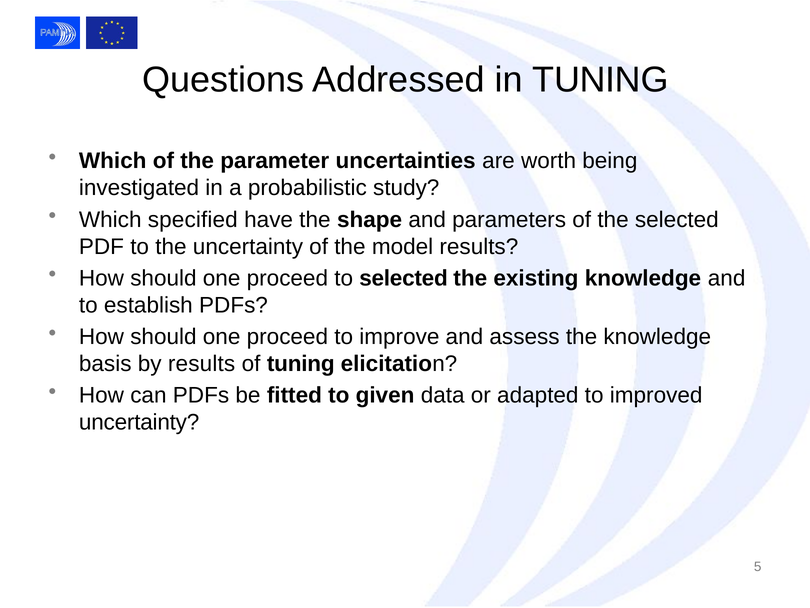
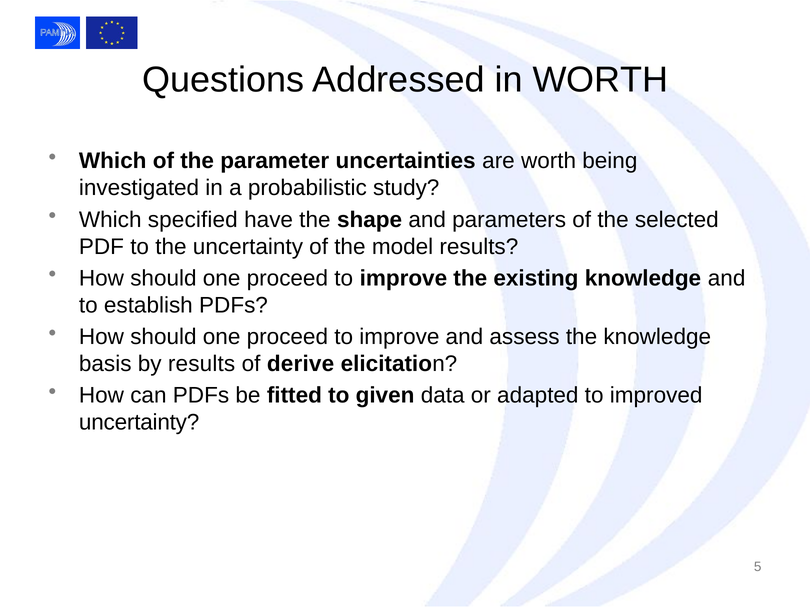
in TUNING: TUNING -> WORTH (600, 80)
selected: selected -> improve (403, 278)
of tuning: tuning -> derive (301, 363)
